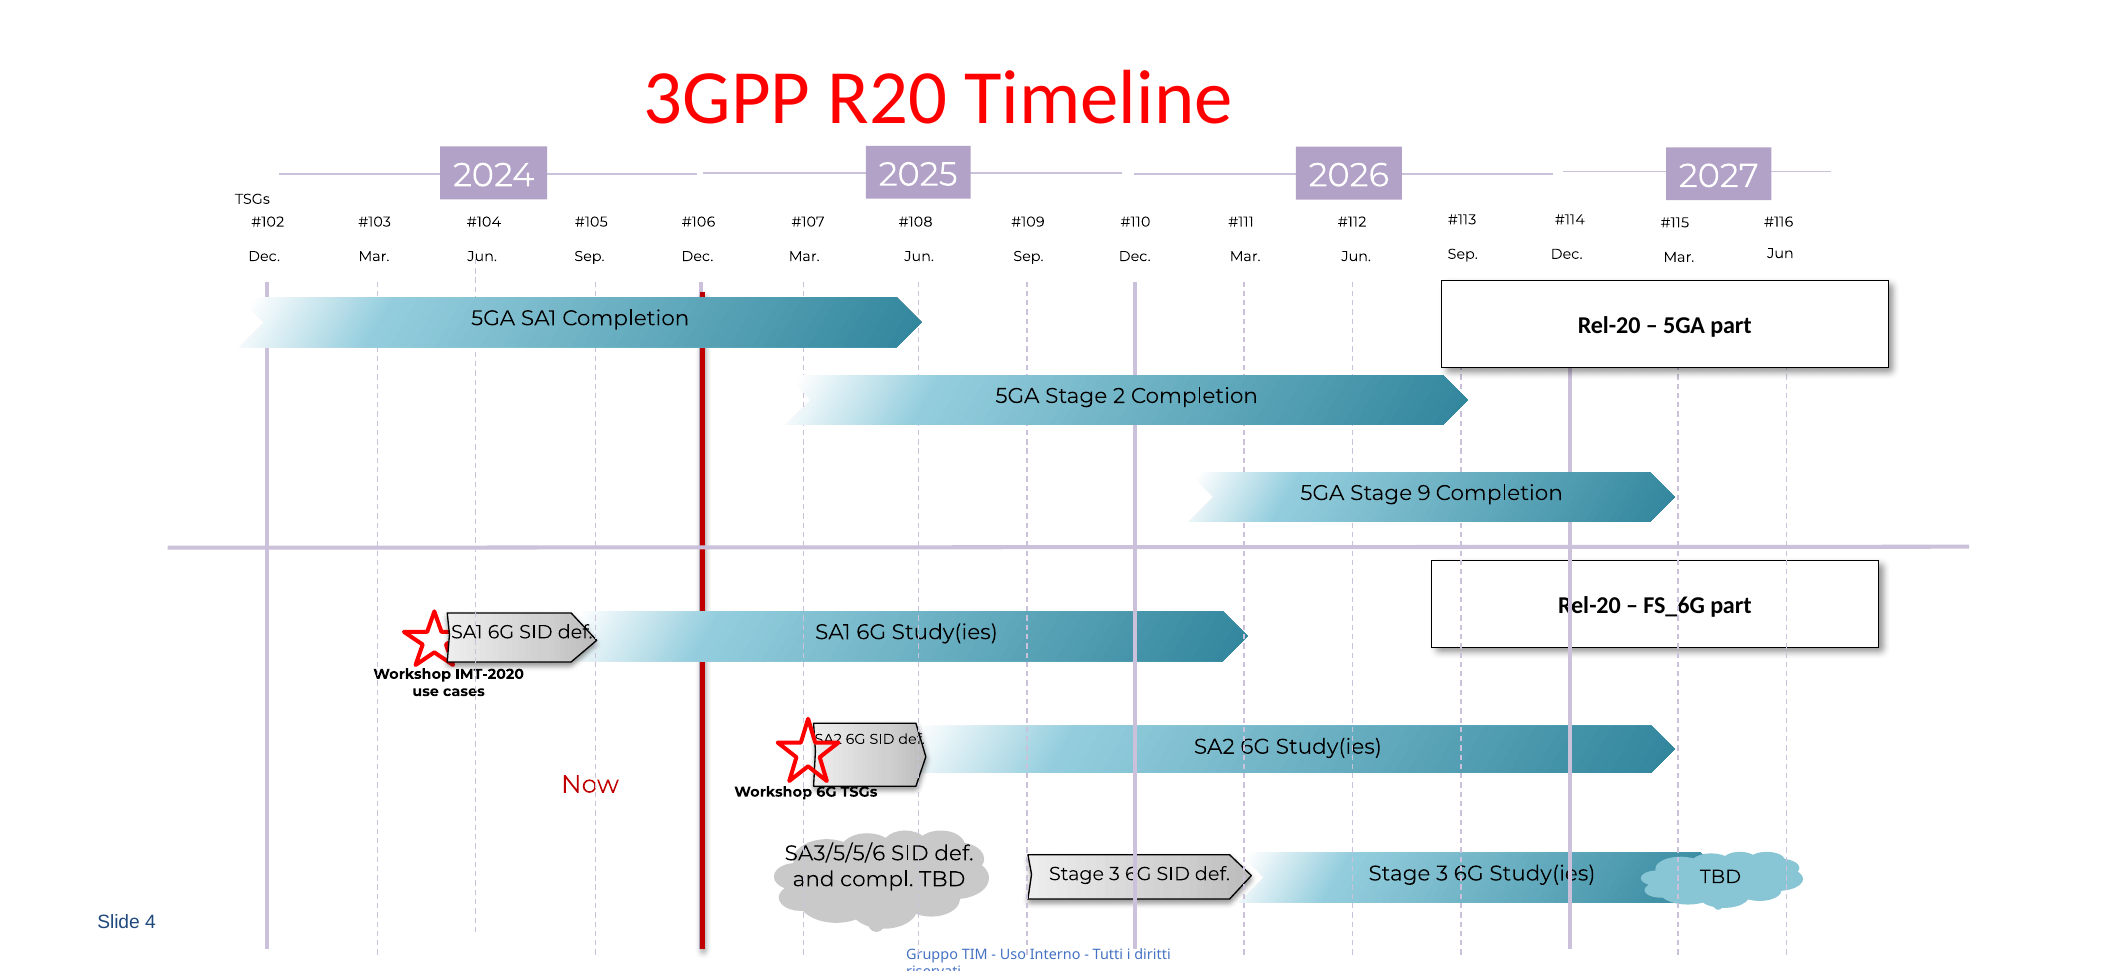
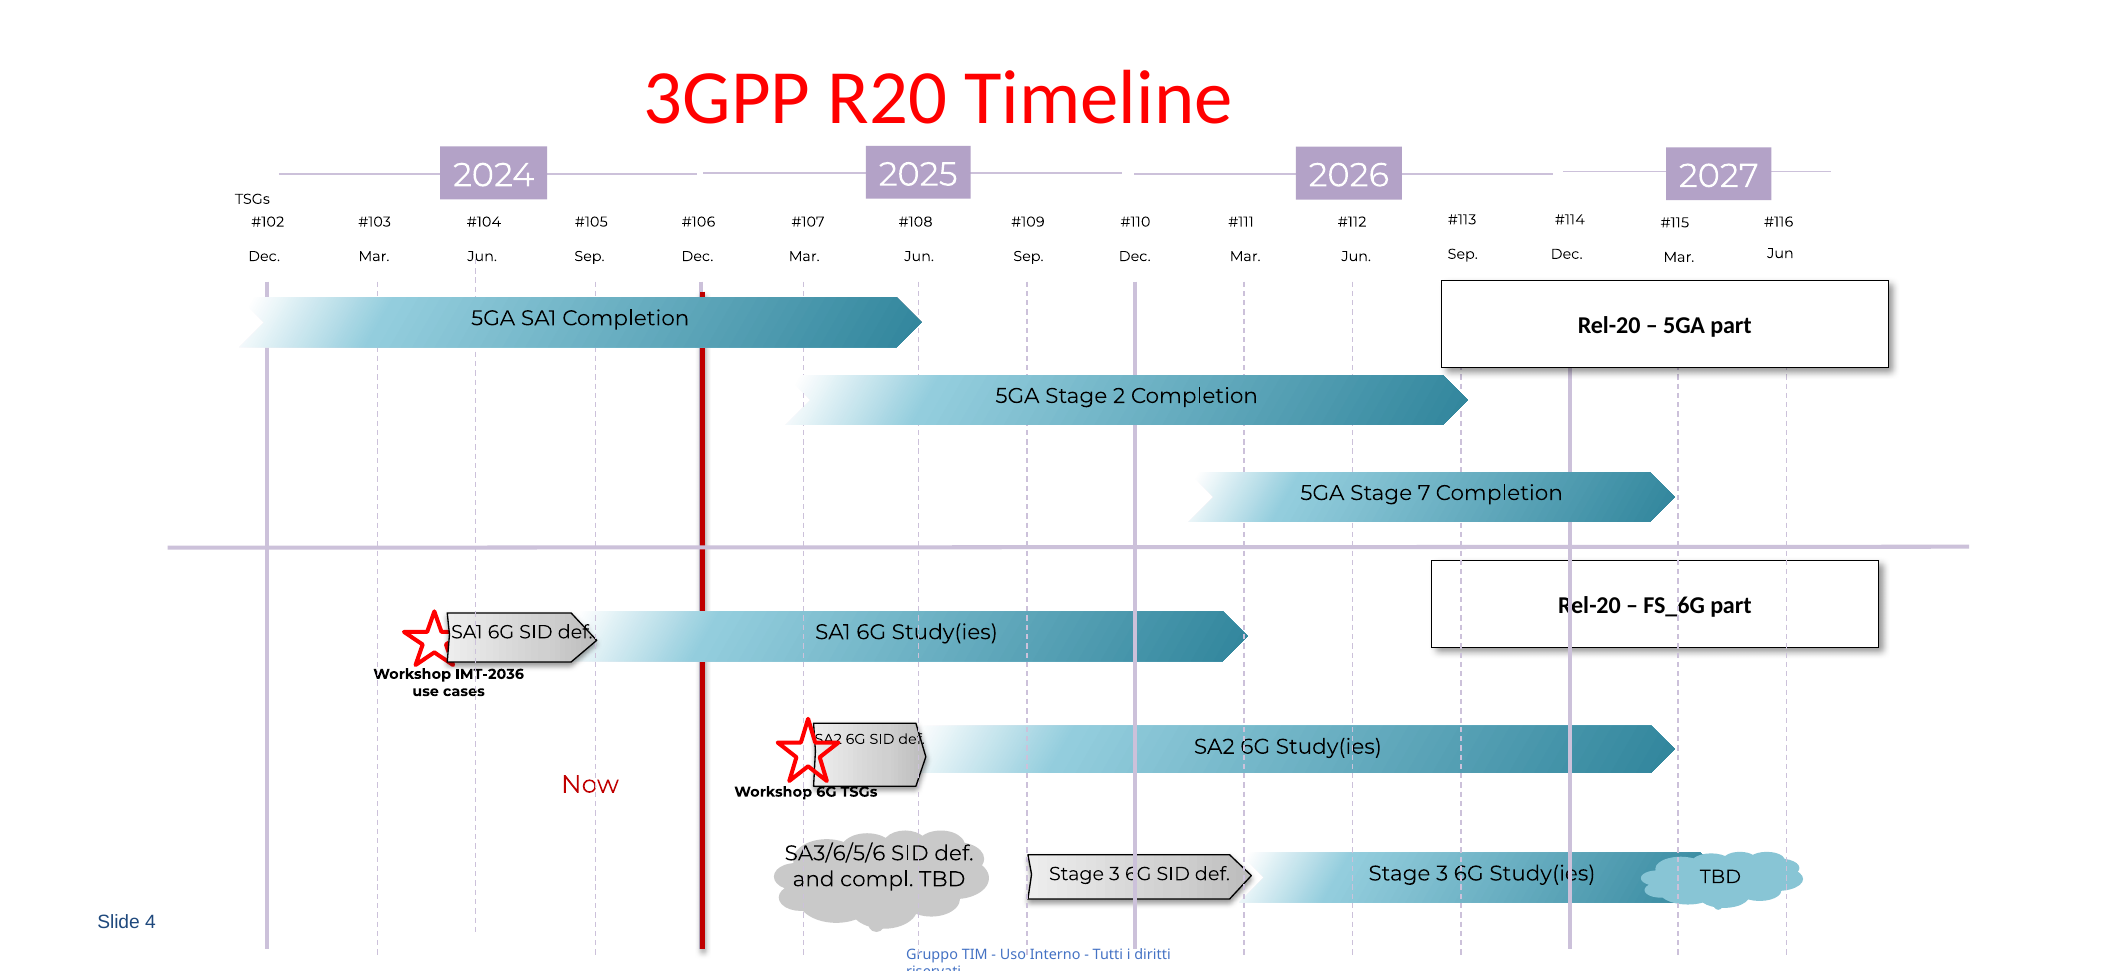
9: 9 -> 7 (1424, 493)
IMT-2020: IMT-2020 -> IMT-2036 (490, 674)
SA3/5/5/6: SA3/5/5/6 -> SA3/6/5/6 (835, 853)
